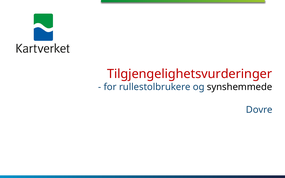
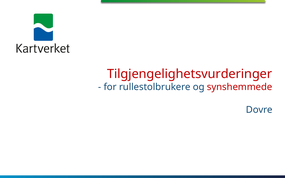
synshemmede colour: black -> red (240, 87)
